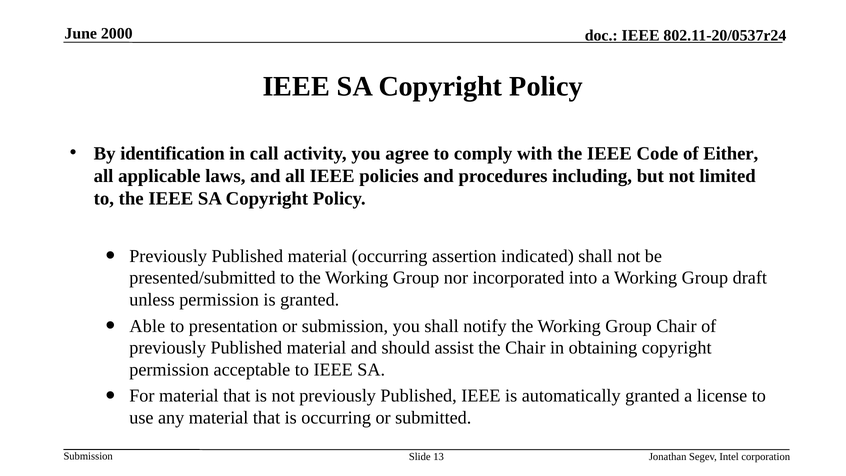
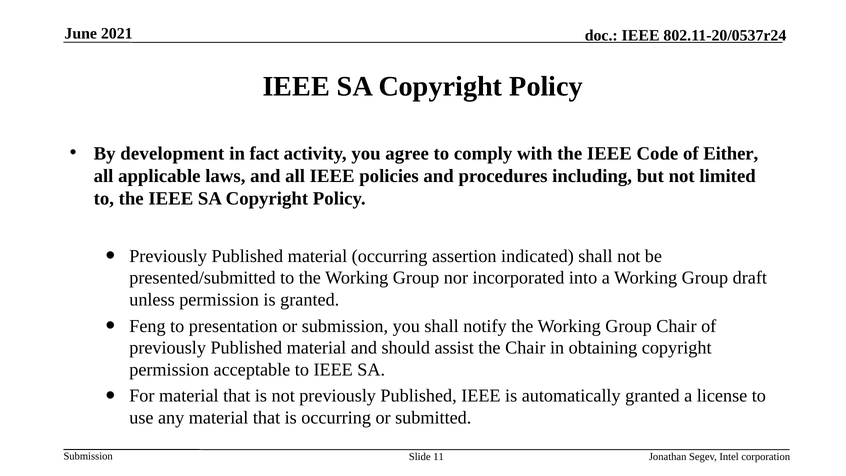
2000: 2000 -> 2021 (117, 34)
identification: identification -> development (172, 153)
call: call -> fact (264, 153)
Able: Able -> Feng (147, 326)
13: 13 -> 11 (439, 456)
